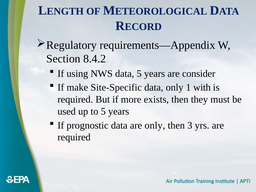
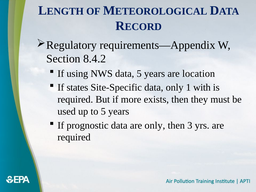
consider: consider -> location (199, 74)
make: make -> states (77, 87)
